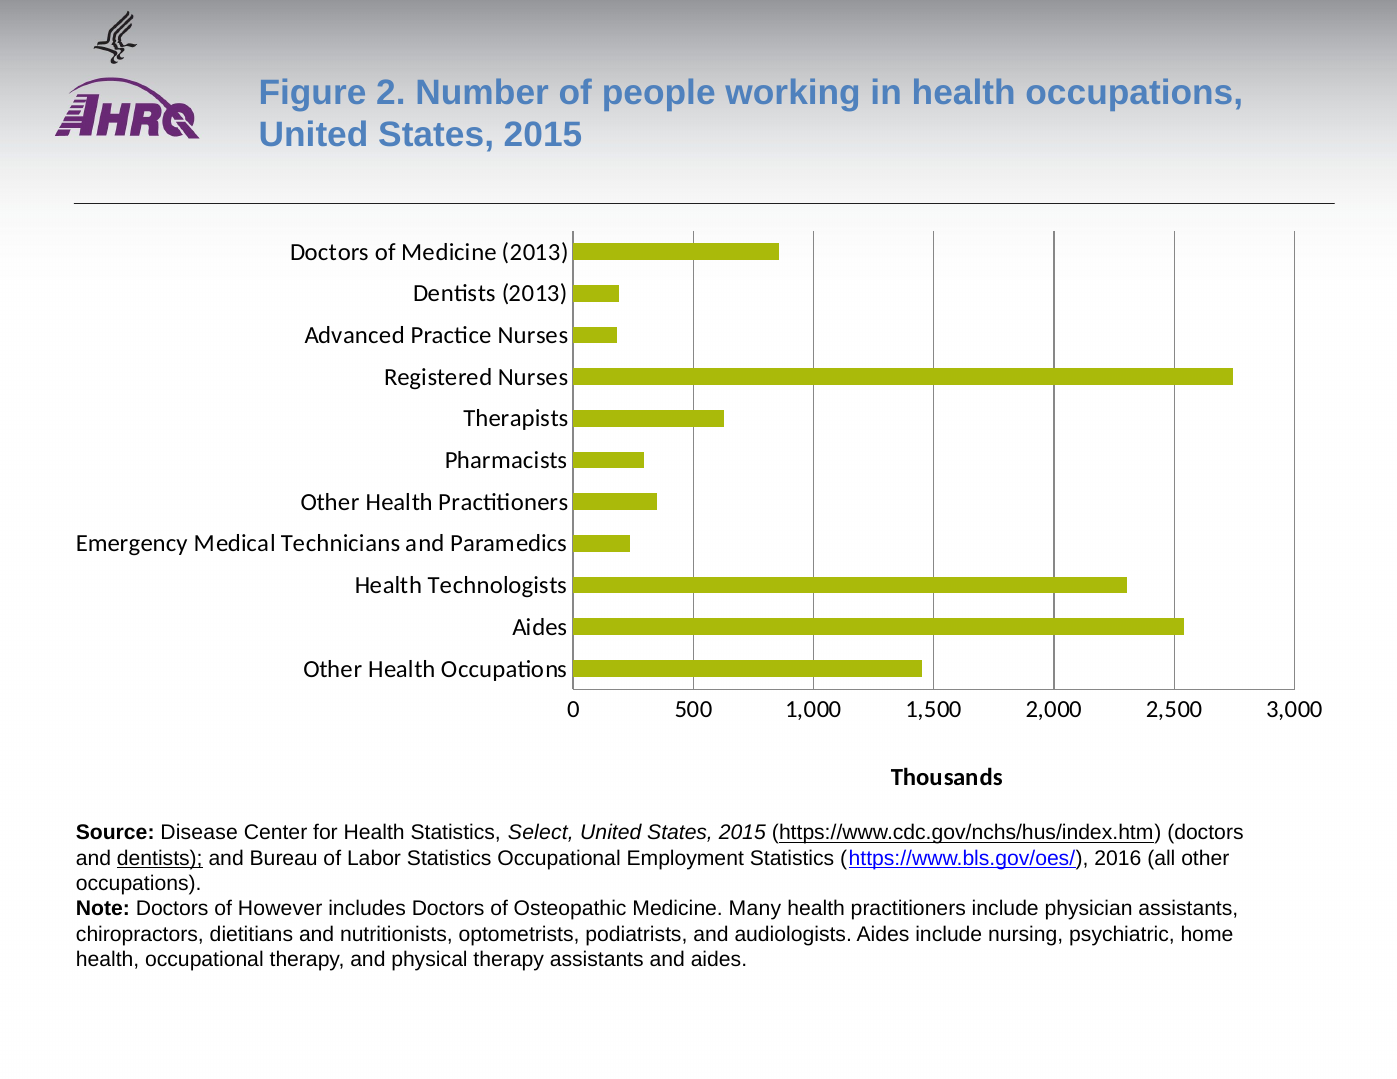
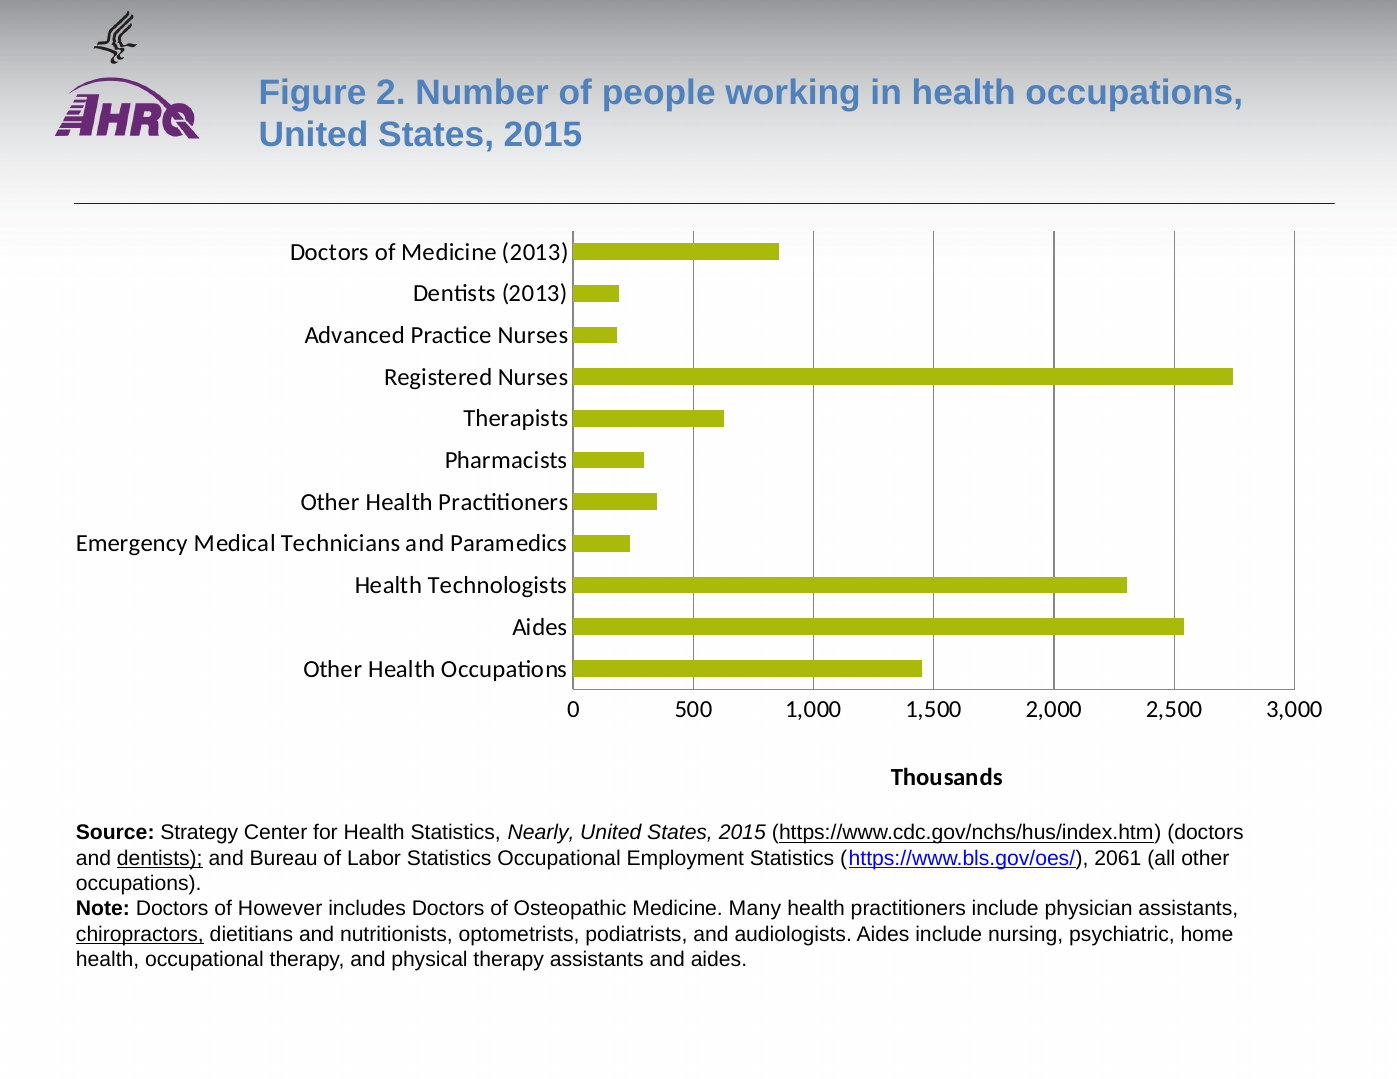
Disease: Disease -> Strategy (199, 833)
Select: Select -> Nearly (541, 833)
2016: 2016 -> 2061 (1118, 859)
chiropractors underline: none -> present (140, 935)
